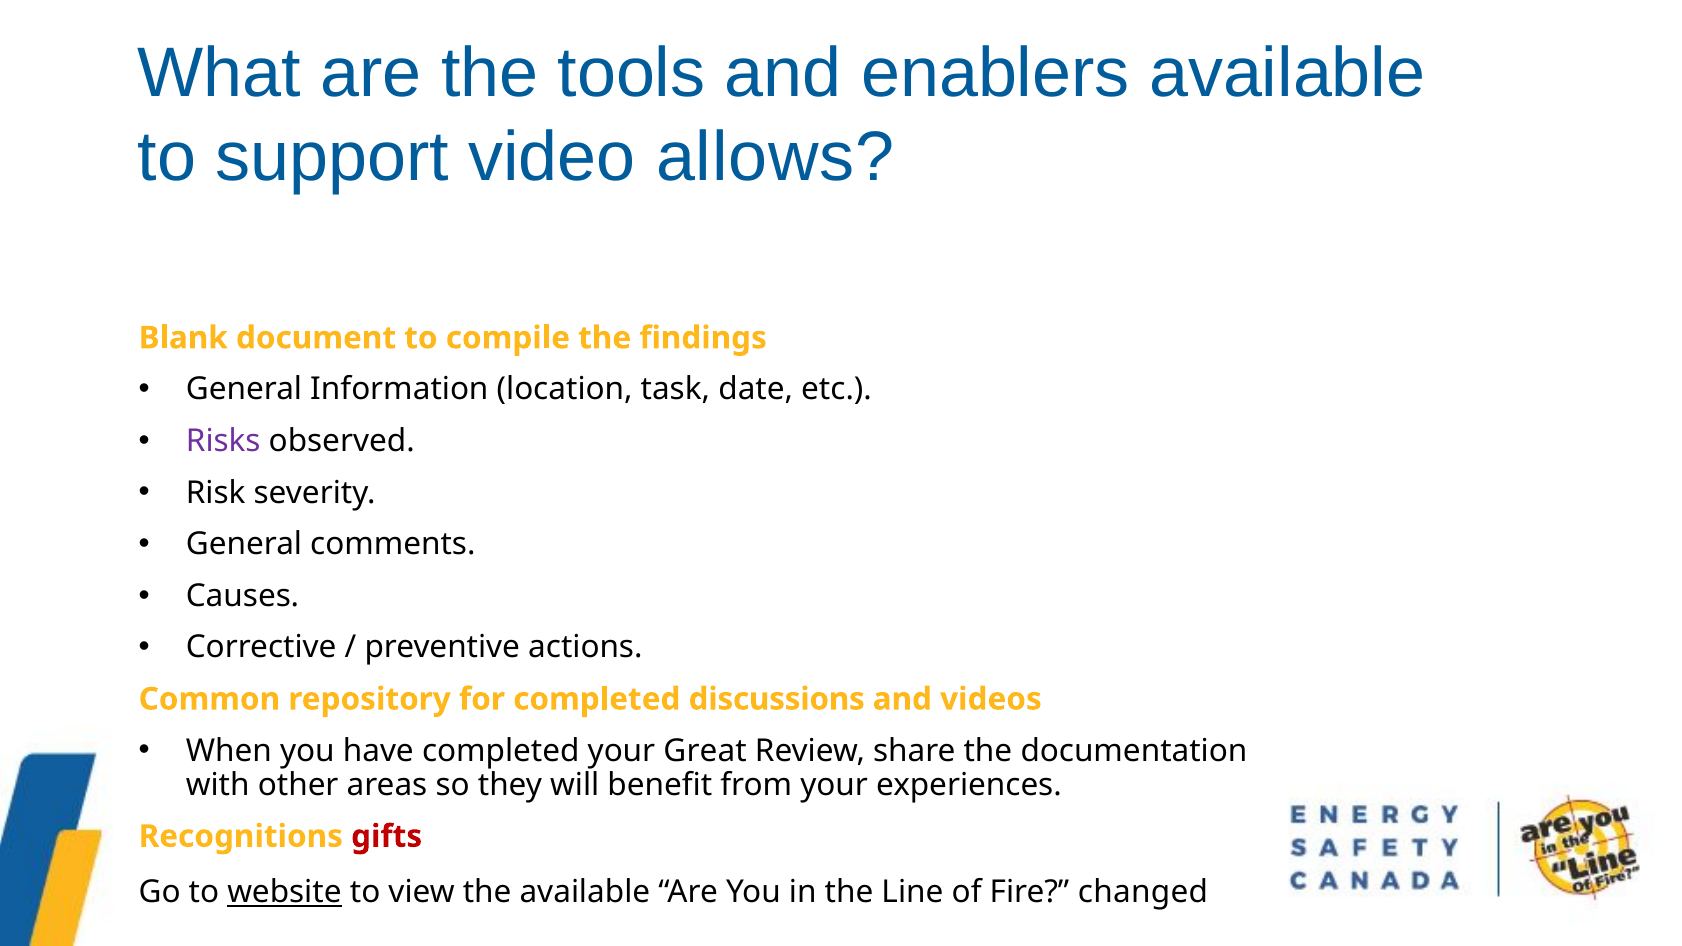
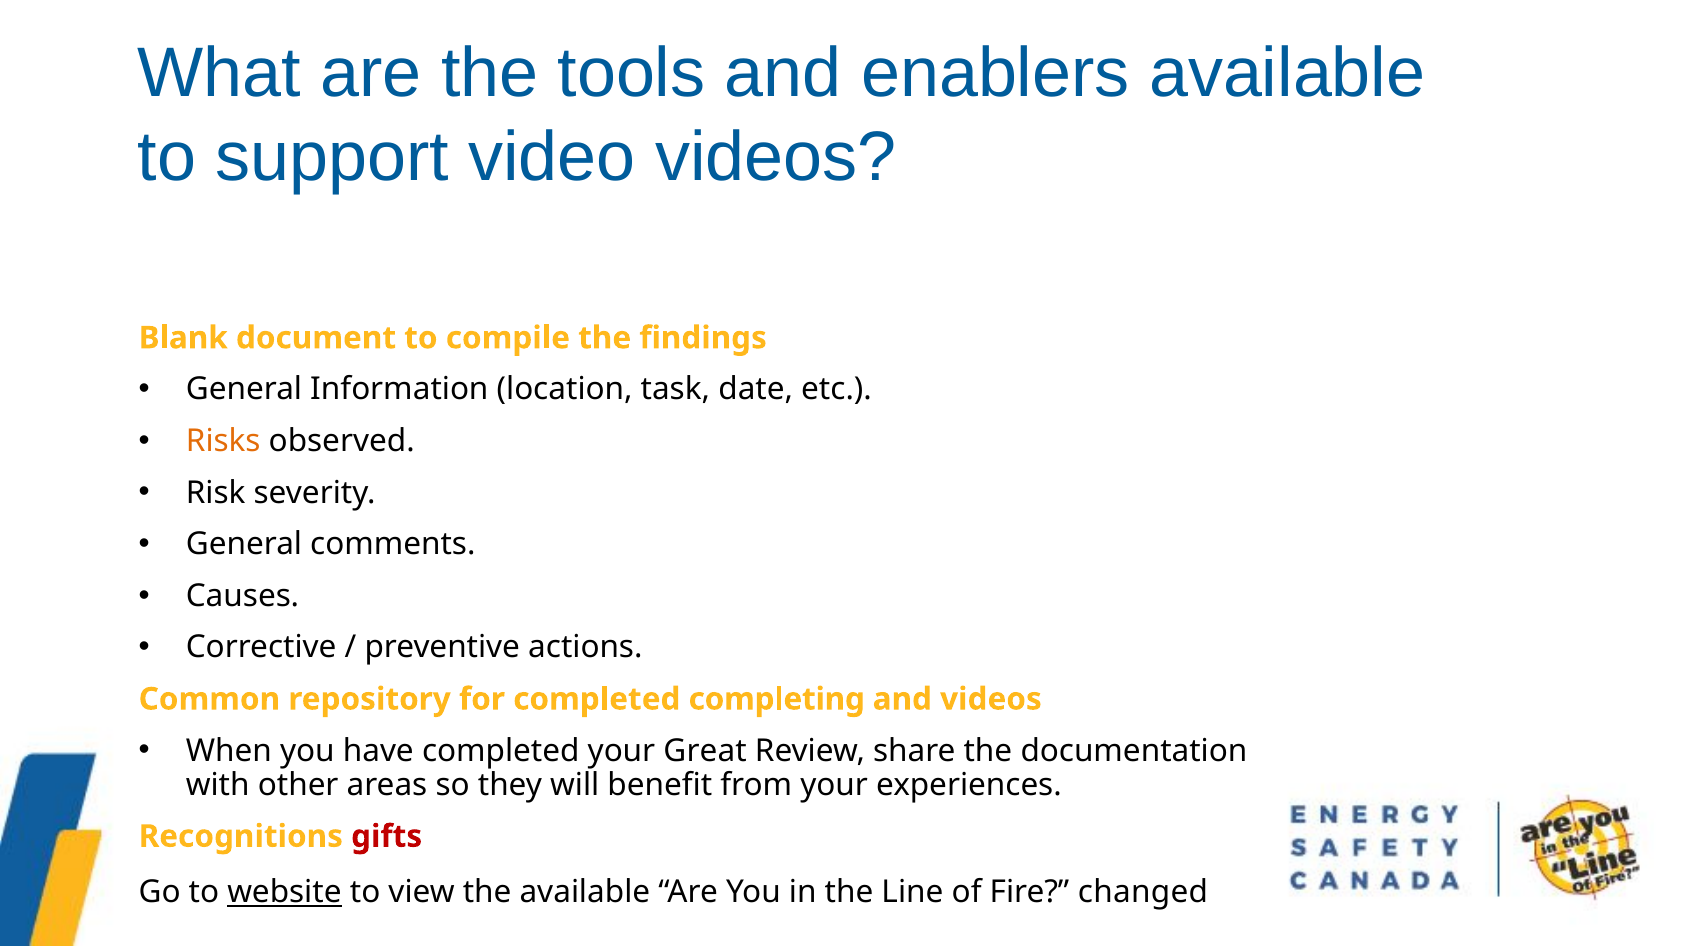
video allows: allows -> videos (776, 158)
Risks colour: purple -> orange (223, 441)
discussions: discussions -> completing (777, 699)
